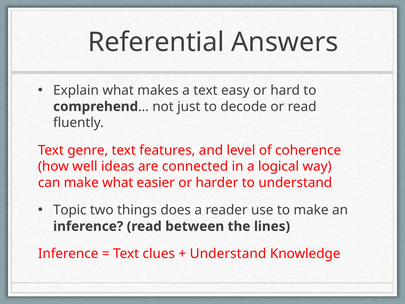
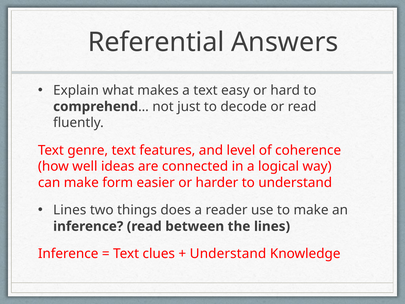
make what: what -> form (118, 183)
Topic: Topic -> Lines (70, 210)
